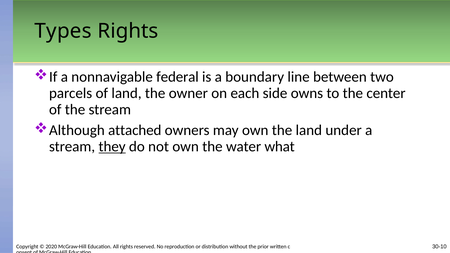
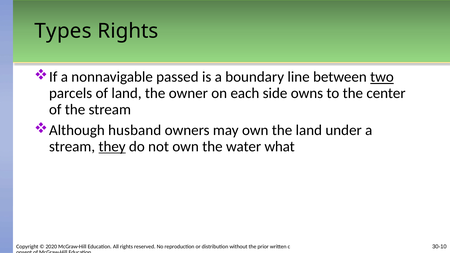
federal: federal -> passed (177, 77)
two underline: none -> present (382, 77)
attached: attached -> husband (135, 130)
